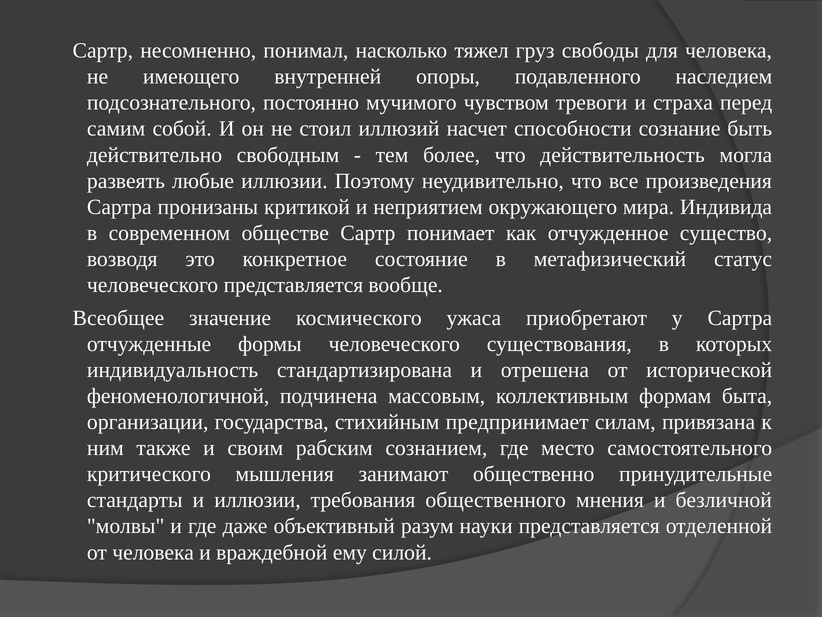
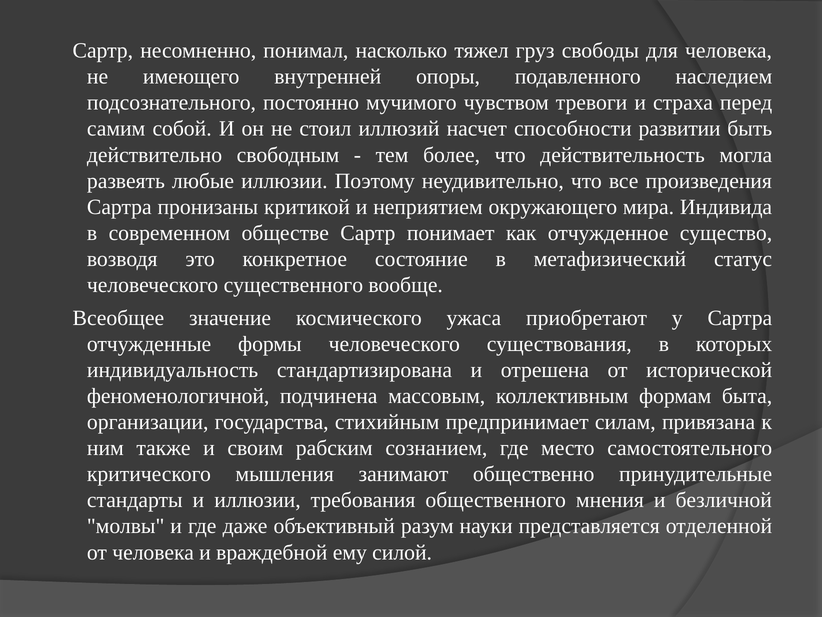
сознание: сознание -> развитии (680, 129)
человеческого представляется: представляется -> существенного (293, 285)
